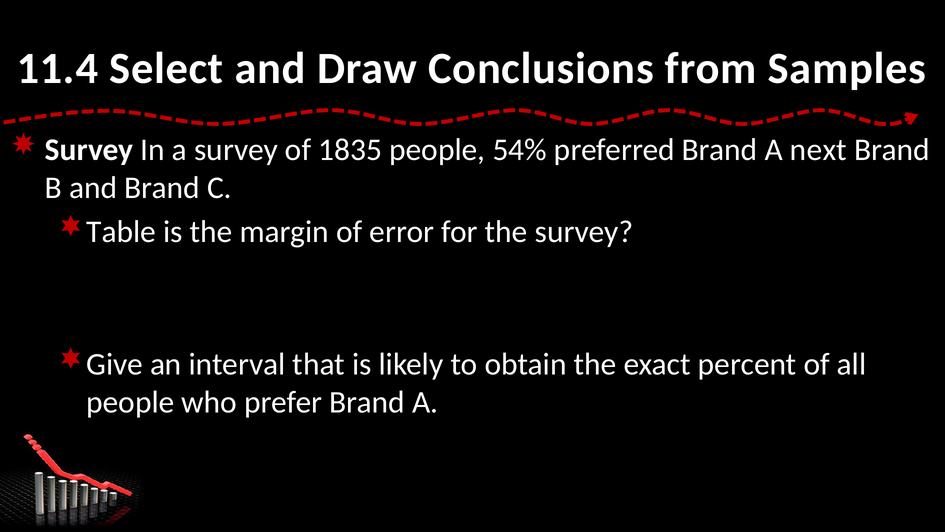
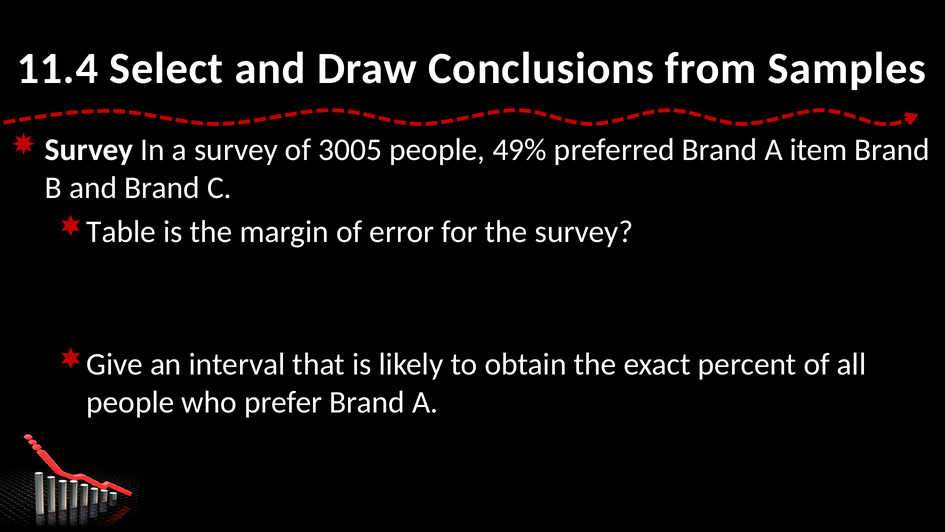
1835: 1835 -> 3005 (350, 150)
54%: 54% -> 49% (520, 150)
next: next -> item (819, 150)
